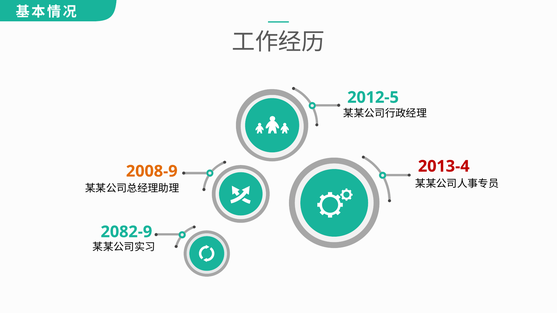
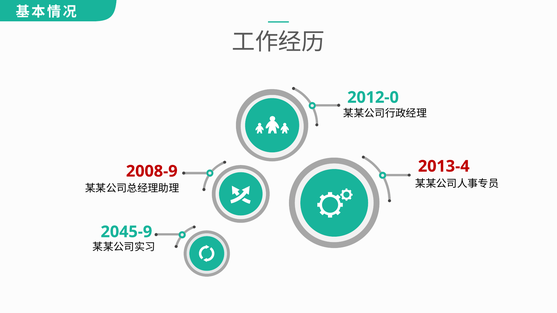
2012-5: 2012-5 -> 2012-0 (373, 98)
2008-9 colour: orange -> red (152, 171)
2082-9: 2082-9 -> 2045-9 (126, 232)
